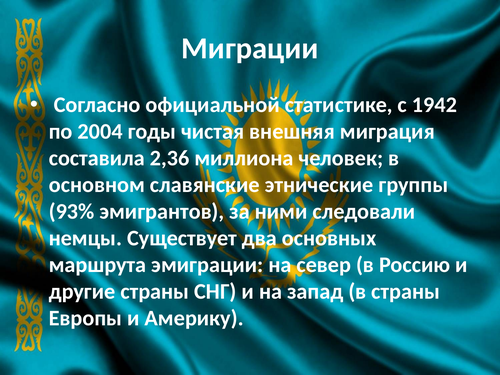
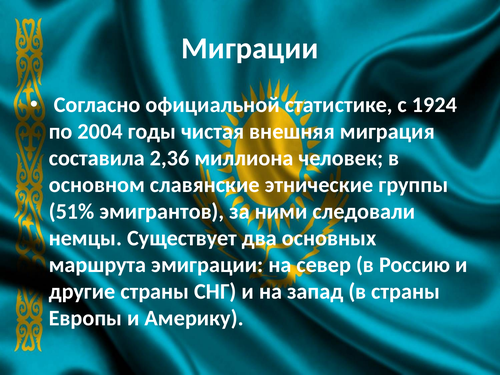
1942: 1942 -> 1924 (434, 105)
93%: 93% -> 51% (72, 212)
